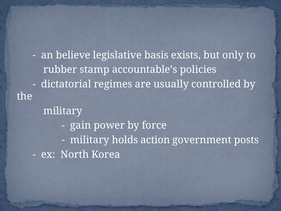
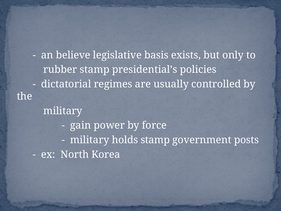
accountable’s: accountable’s -> presidential’s (145, 70)
holds action: action -> stamp (155, 140)
